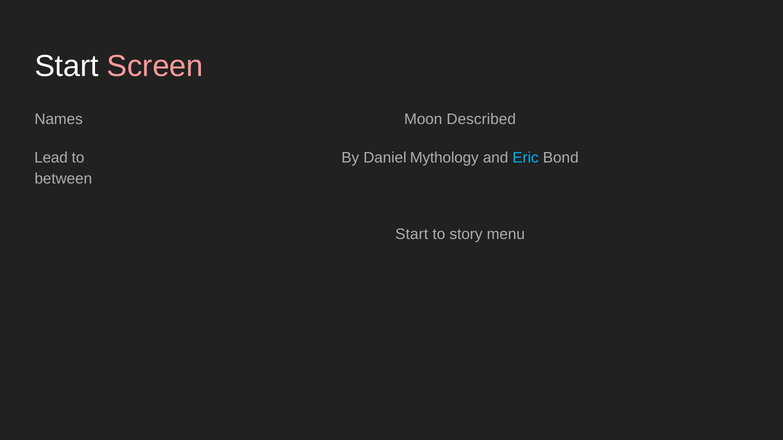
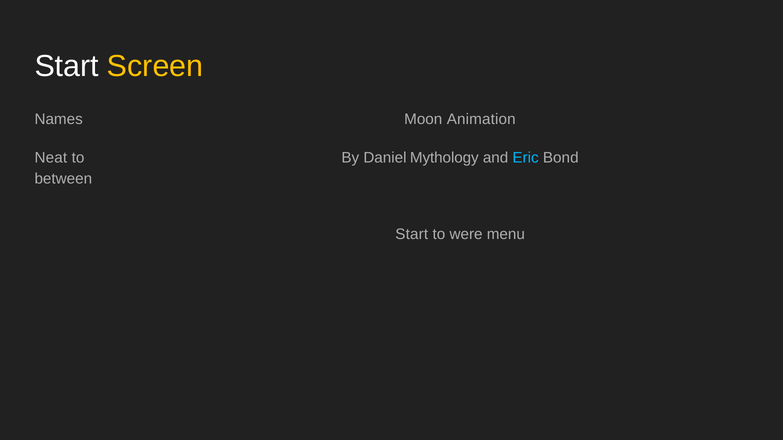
Screen colour: pink -> yellow (155, 66)
Described: Described -> Animation (481, 119)
Lead: Lead -> Neat (51, 158)
story: story -> were (466, 235)
